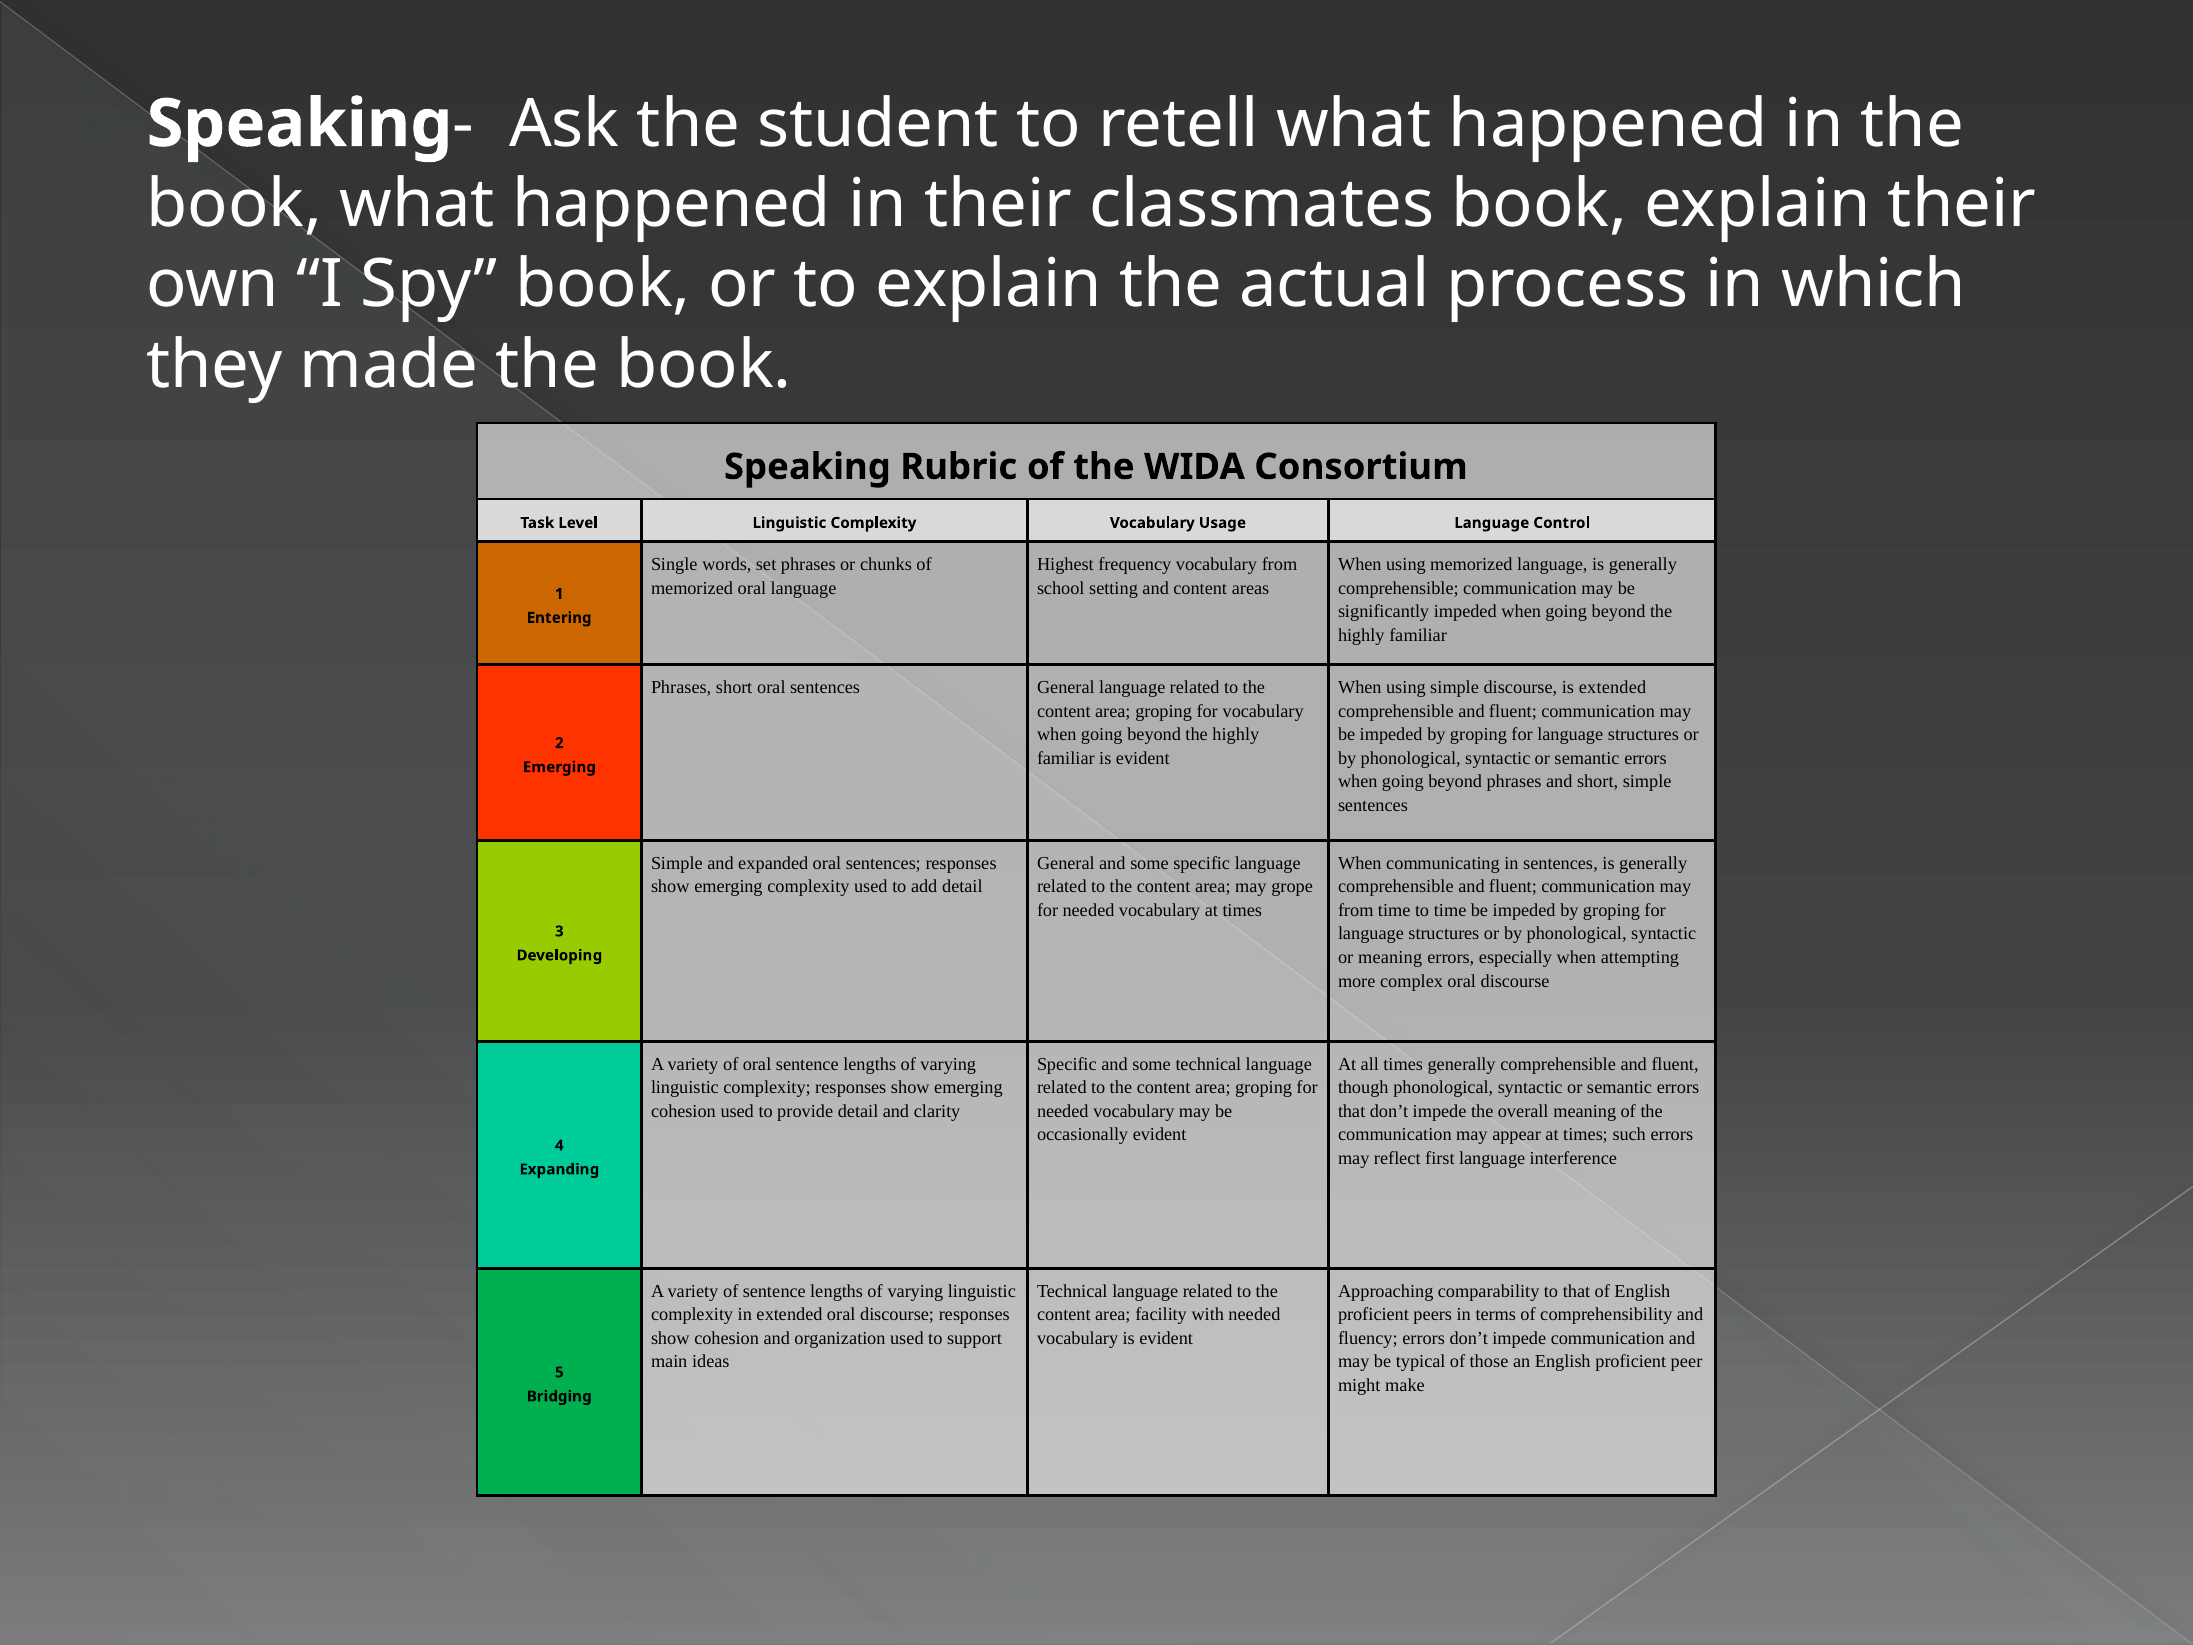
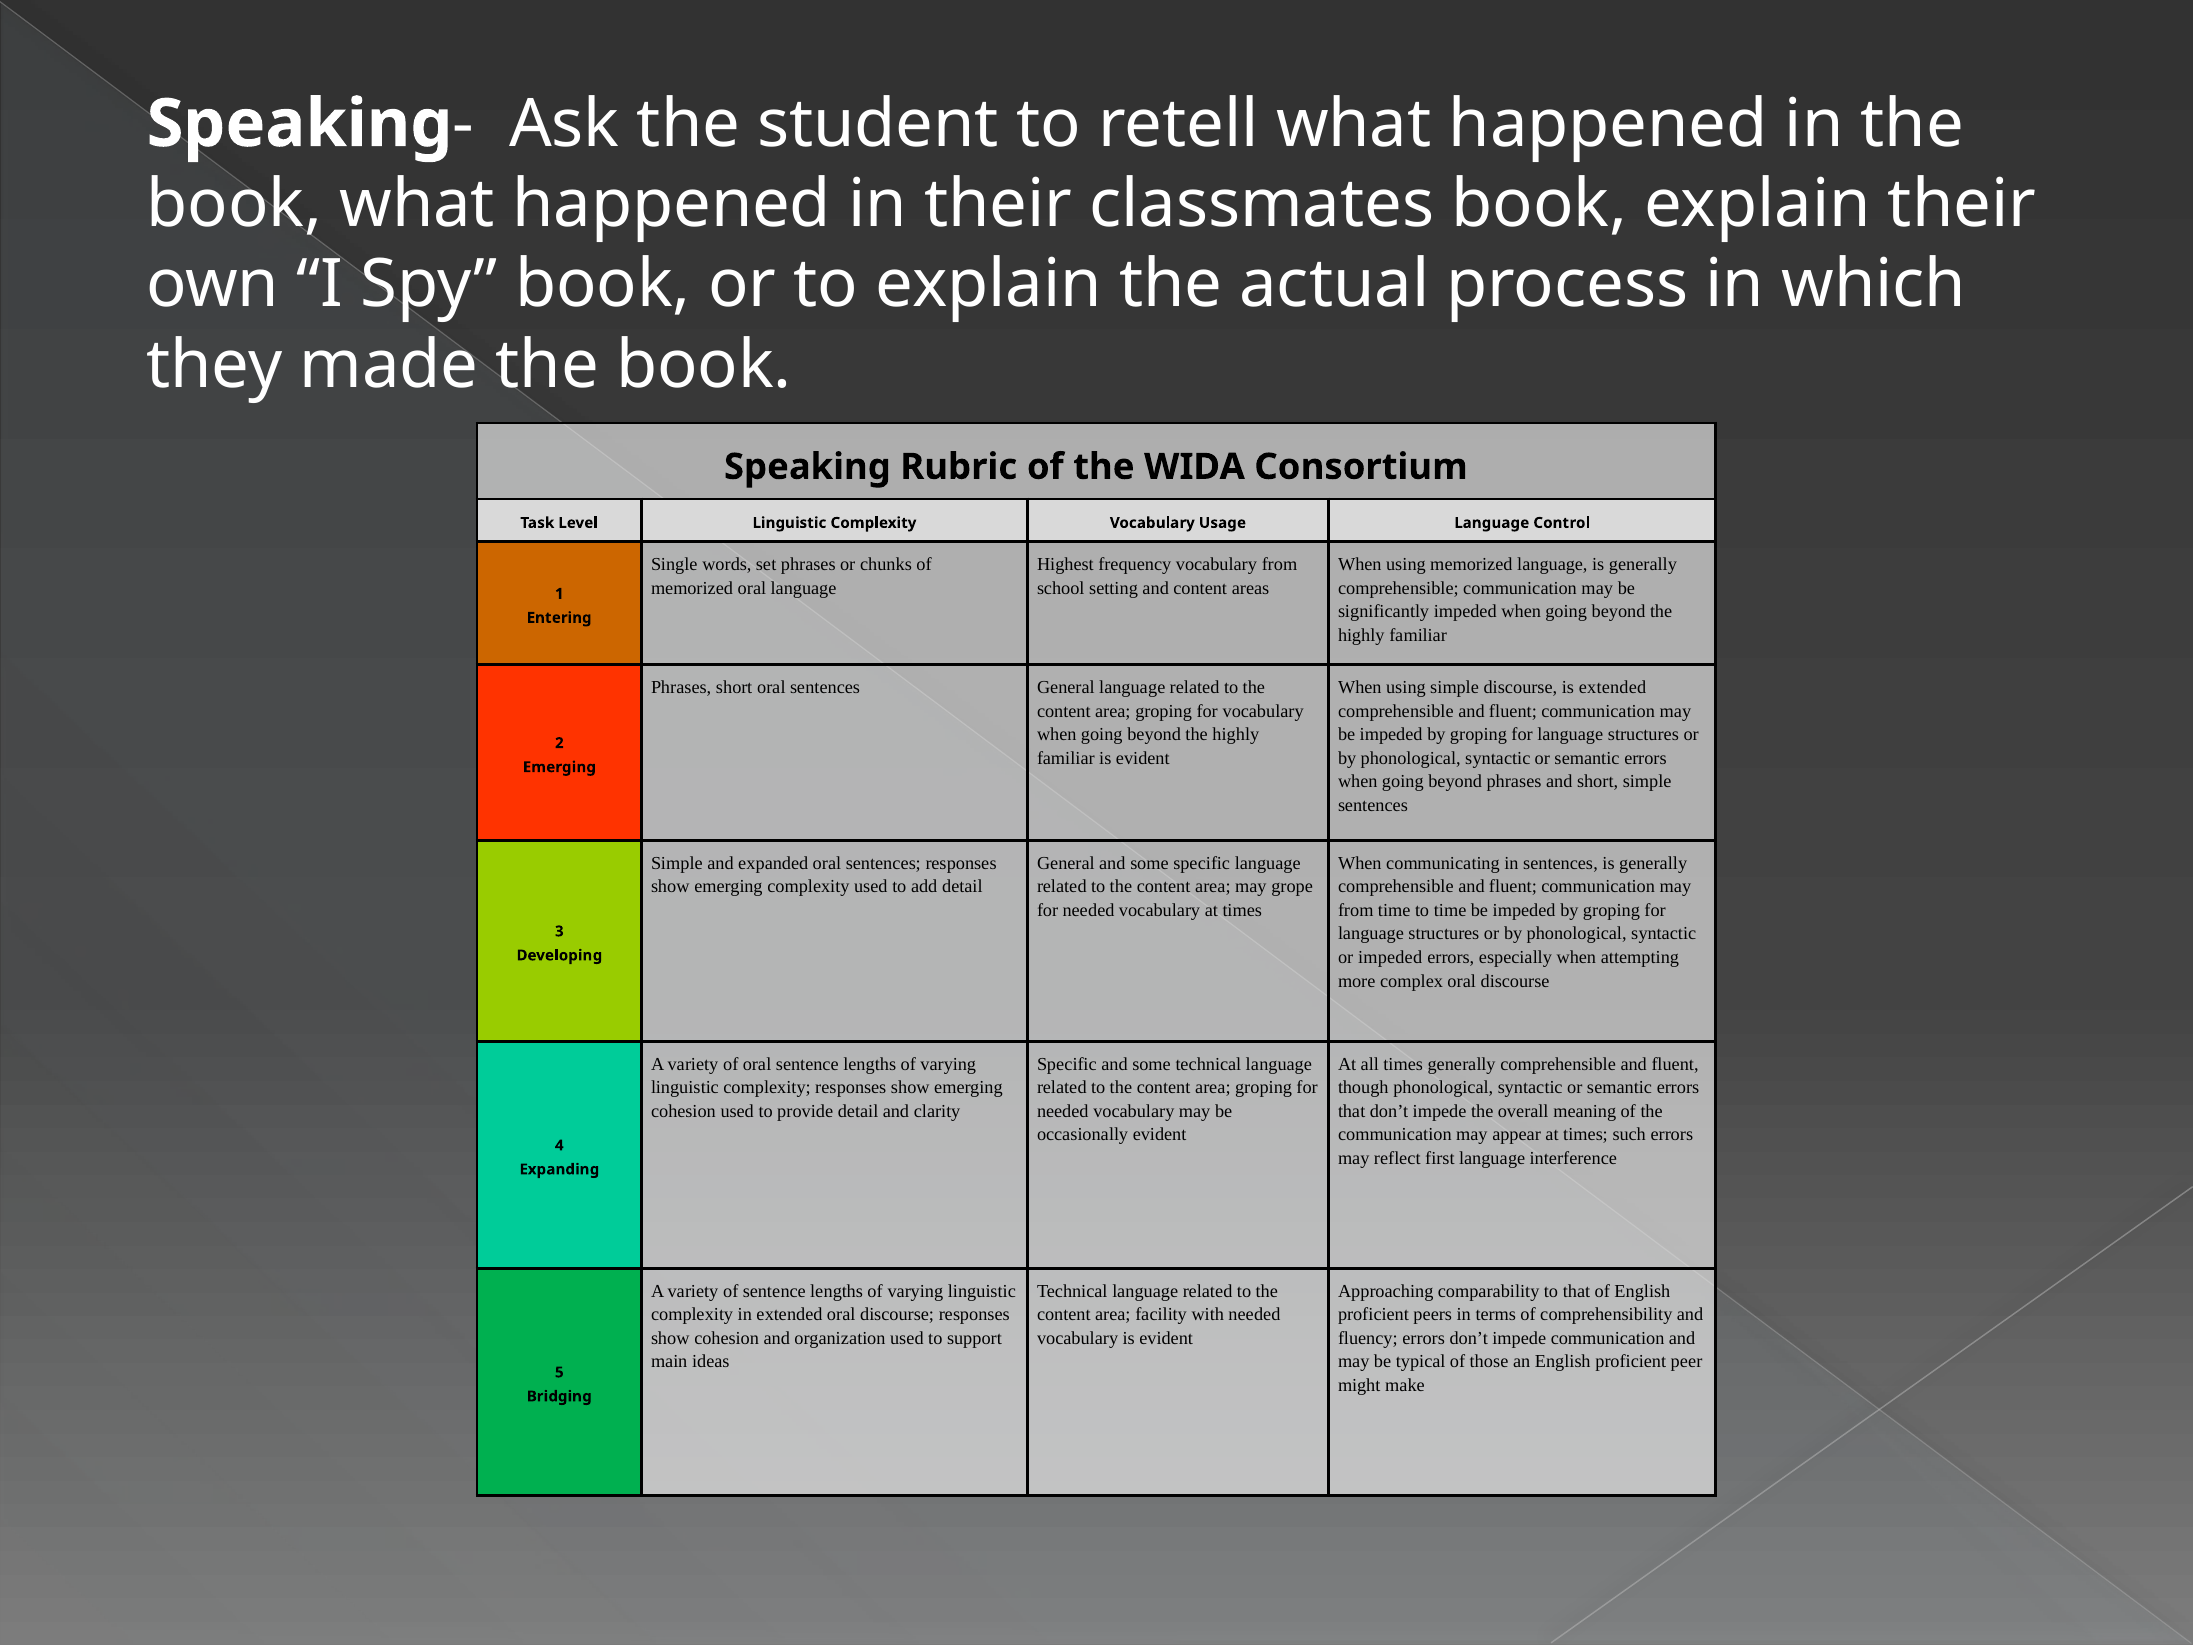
or meaning: meaning -> impeded (1390, 957)
